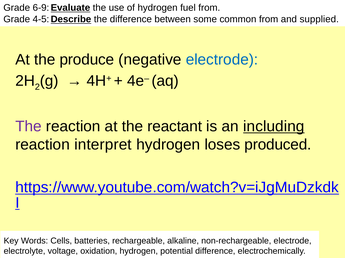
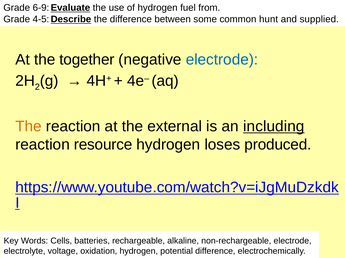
from: from -> hunt (269, 19)
produce: produce -> together (87, 60)
The colour: purple -> orange (28, 127)
reactant: reactant -> external (175, 127)
interpret: interpret -> resource (103, 145)
